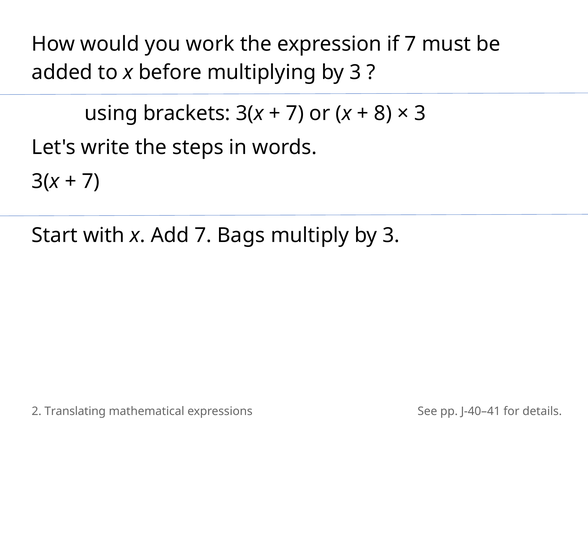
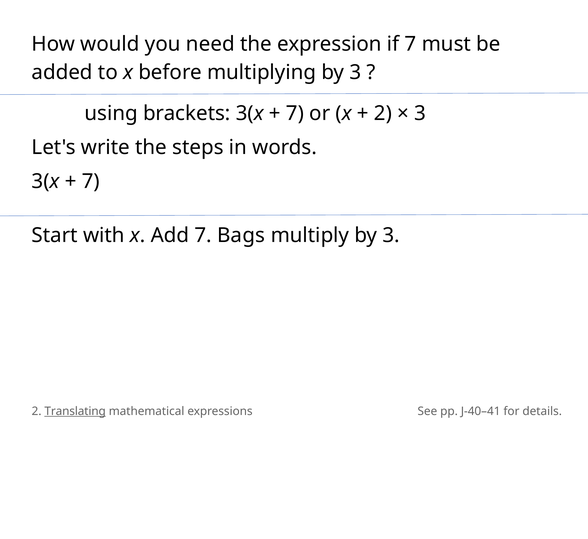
work: work -> need (210, 44)
8: 8 -> 2 (383, 113)
Translating underline: none -> present (75, 411)
